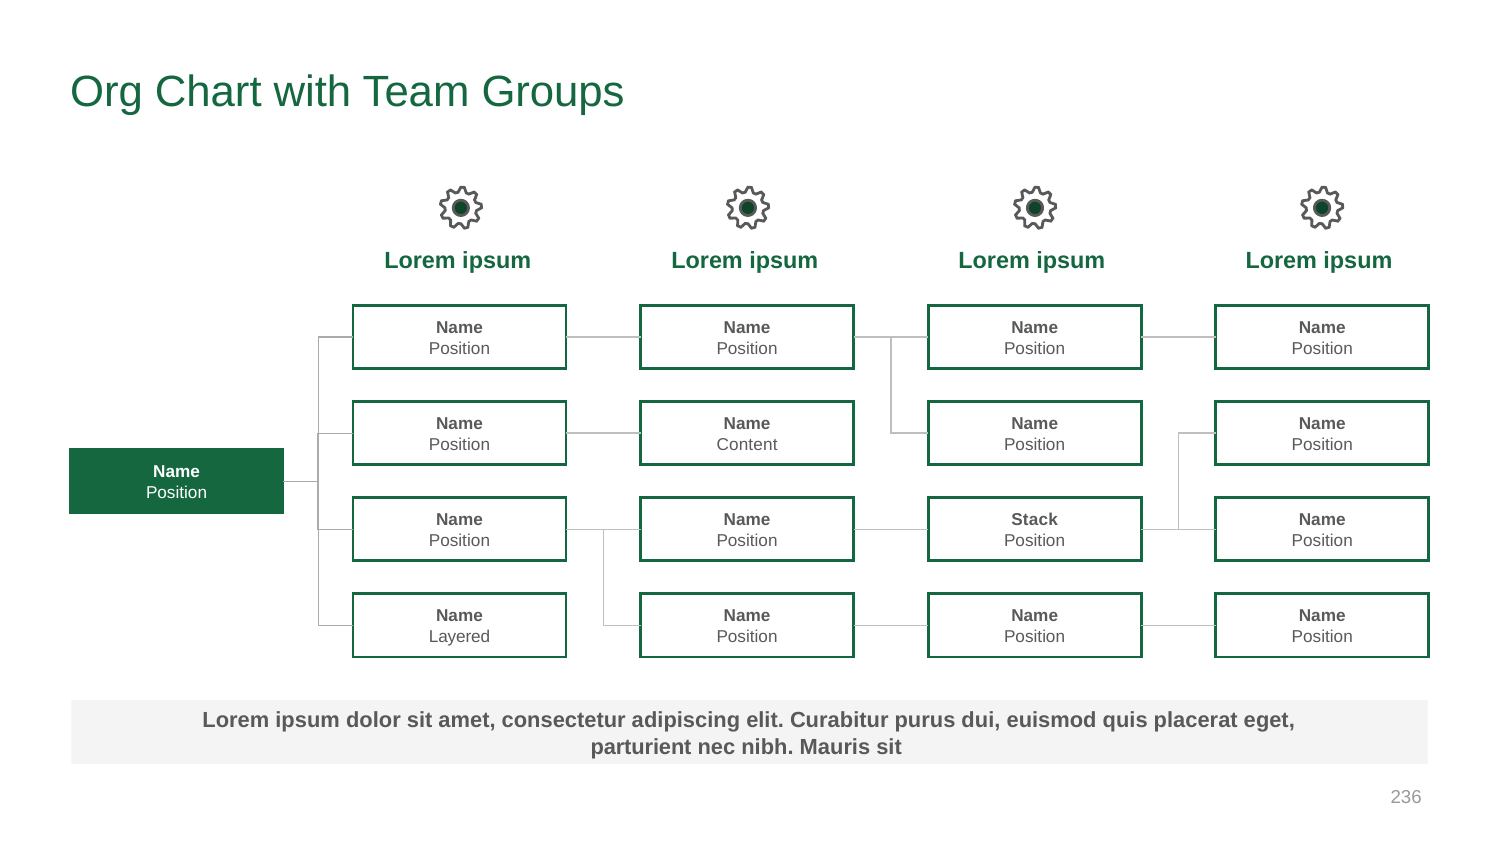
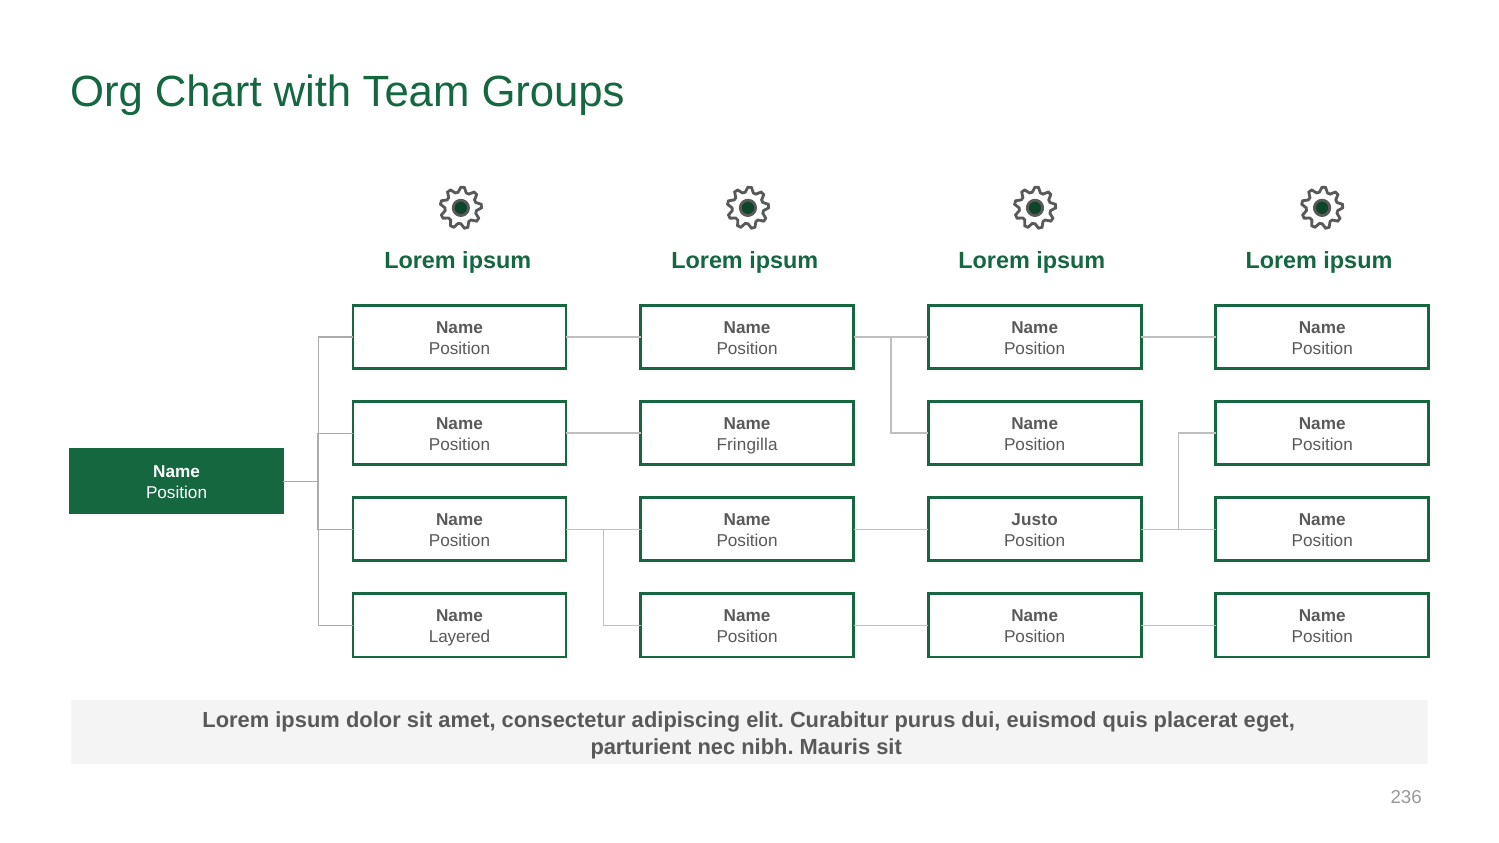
Content: Content -> Fringilla (747, 445)
Stack: Stack -> Justo (1035, 520)
